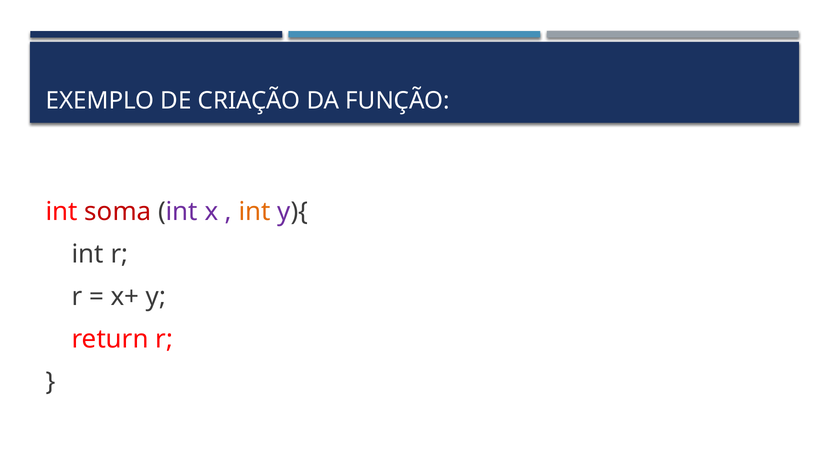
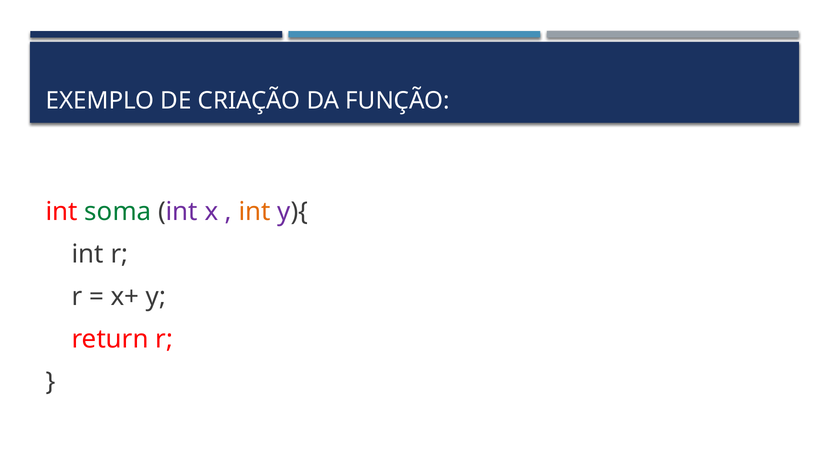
soma colour: red -> green (118, 211)
